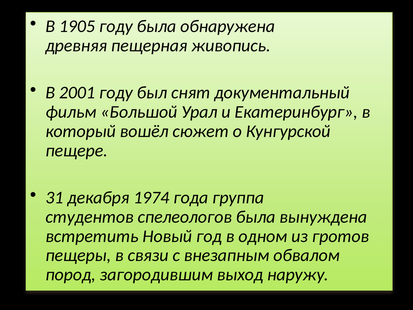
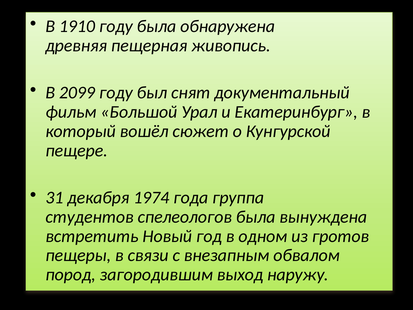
1905: 1905 -> 1910 (77, 26)
2001: 2001 -> 2099 (77, 93)
